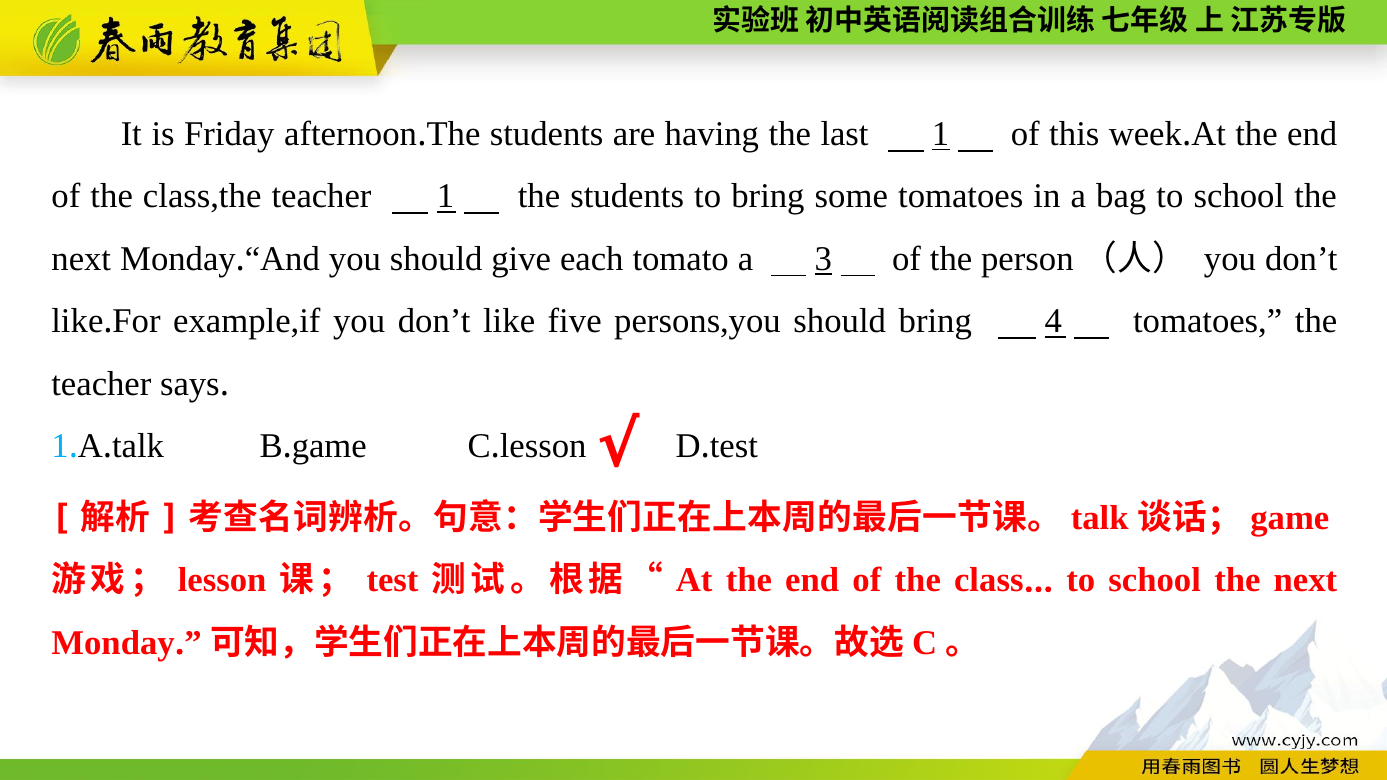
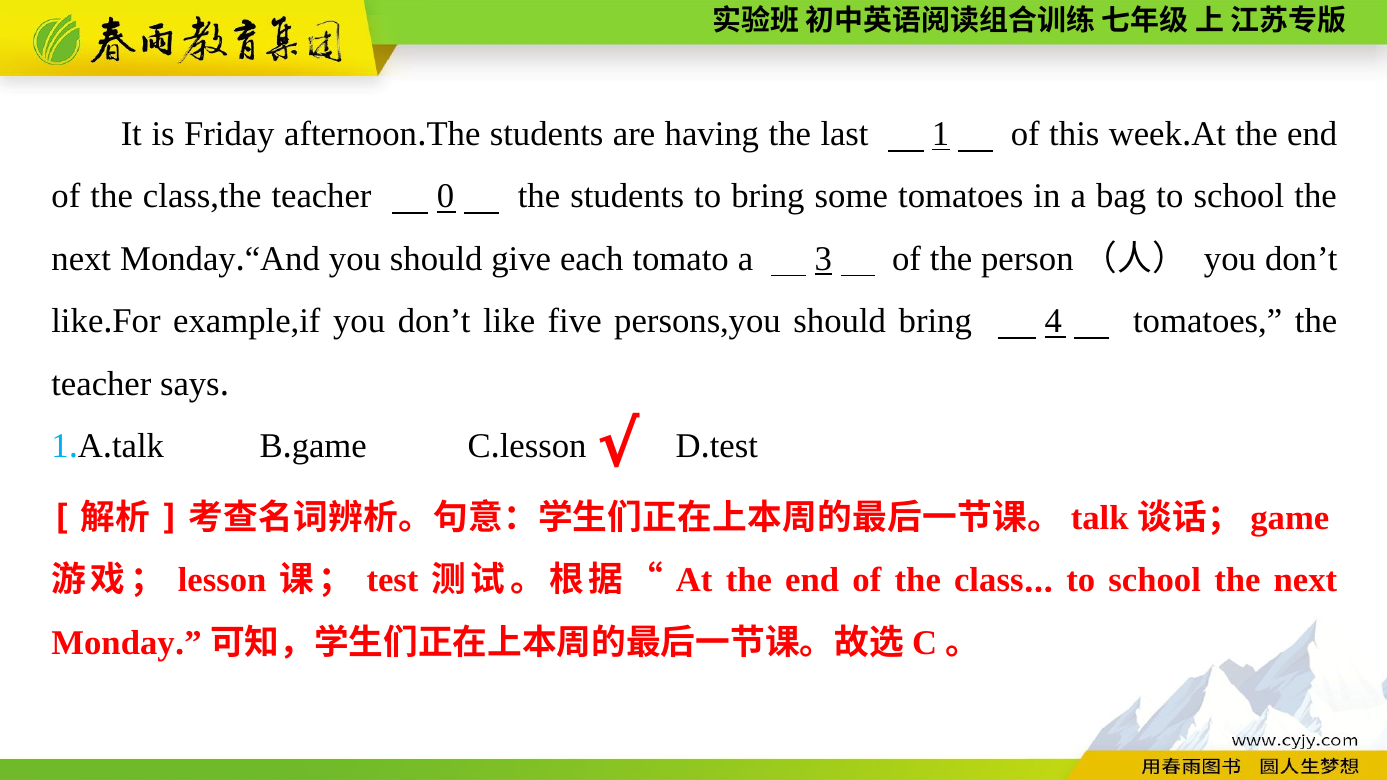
teacher 1: 1 -> 0 (445, 197)
